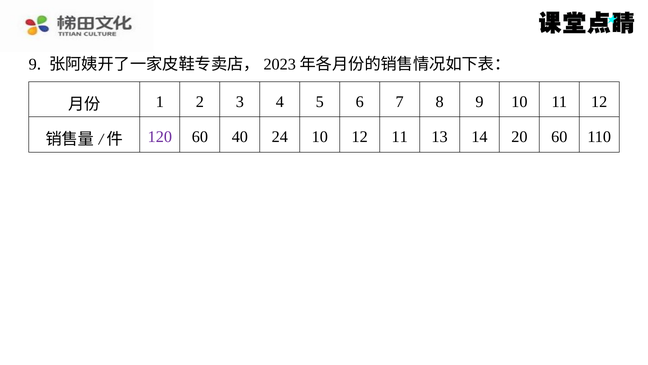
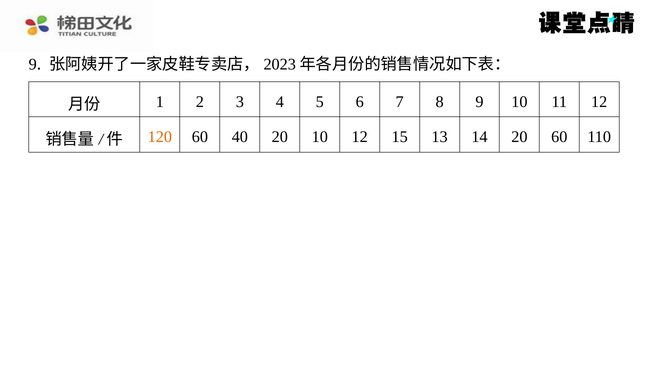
120 colour: purple -> orange (160, 137)
40 24: 24 -> 20 (280, 137)
12 11: 11 -> 15 (400, 137)
